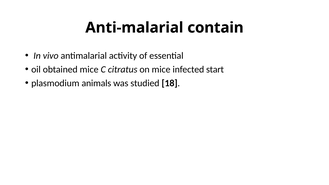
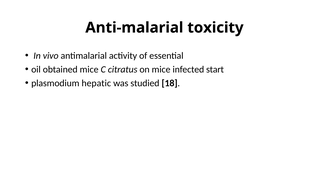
contain: contain -> toxicity (215, 28)
animals: animals -> hepatic (96, 83)
